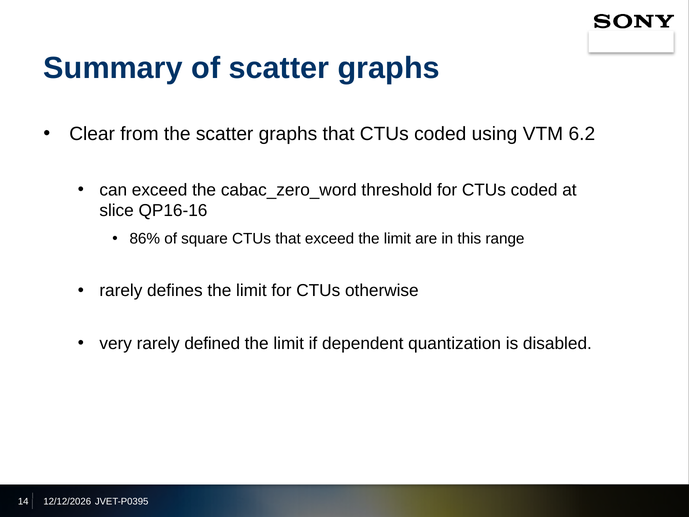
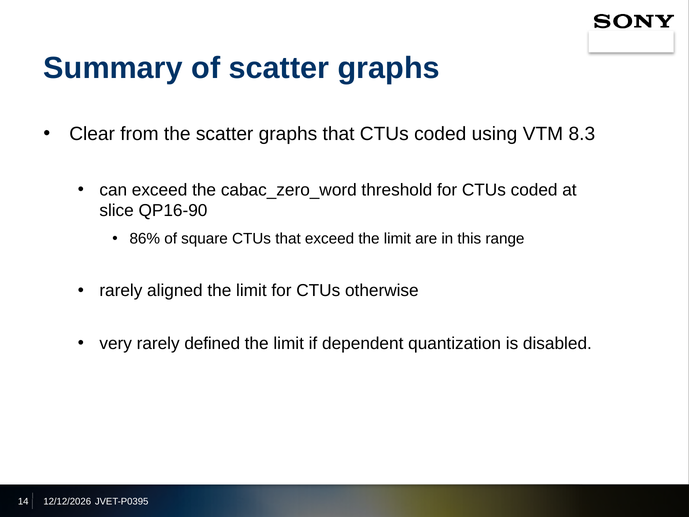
6.2: 6.2 -> 8.3 (582, 134)
QP16-16: QP16-16 -> QP16-90 (173, 211)
defines: defines -> aligned (175, 291)
